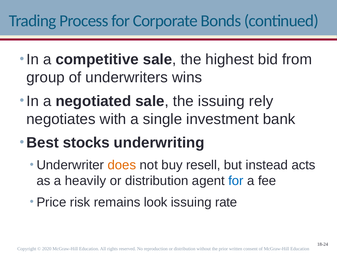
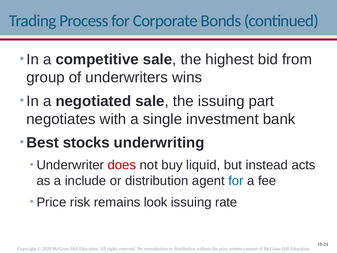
rely: rely -> part (261, 101)
does colour: orange -> red (122, 165)
resell: resell -> liquid (203, 165)
heavily: heavily -> include (86, 181)
